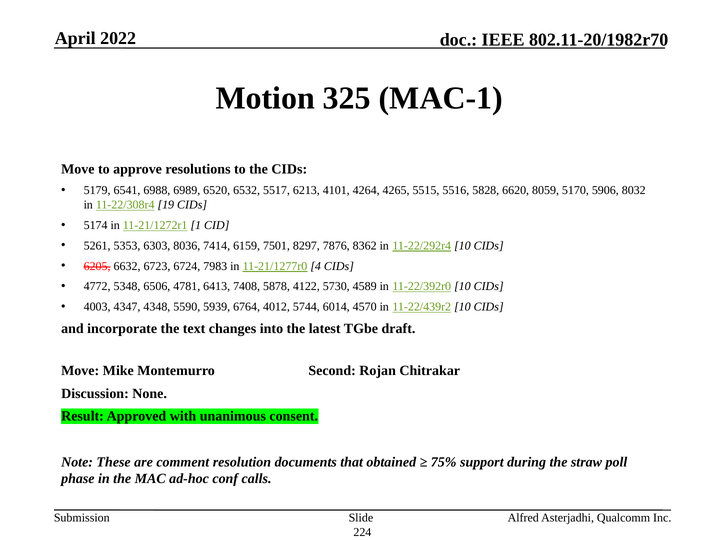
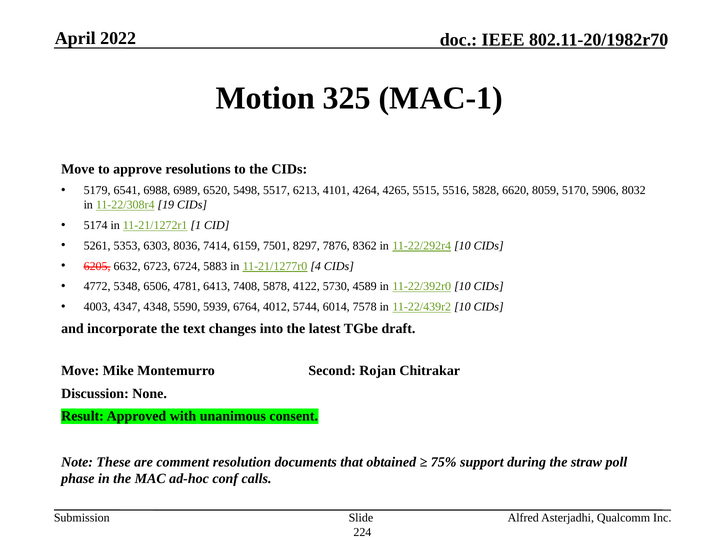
6532: 6532 -> 5498 (247, 190)
7983: 7983 -> 5883 (215, 266)
4570: 4570 -> 7578 (365, 306)
